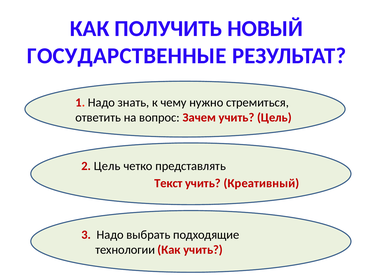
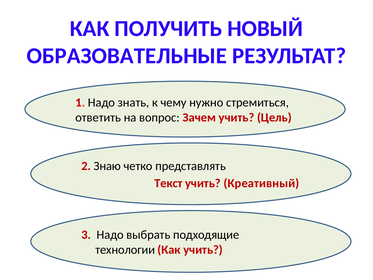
ГОСУДАРСТВЕННЫЕ: ГОСУДАРСТВЕННЫЕ -> ОБРАЗОВАТЕЛЬНЫЕ (127, 56)
2 Цель: Цель -> Знаю (107, 166)
